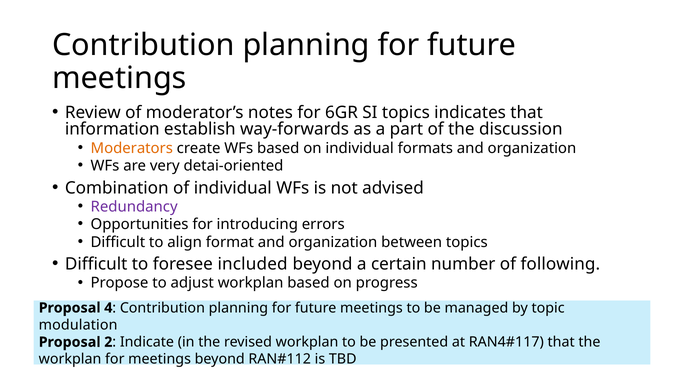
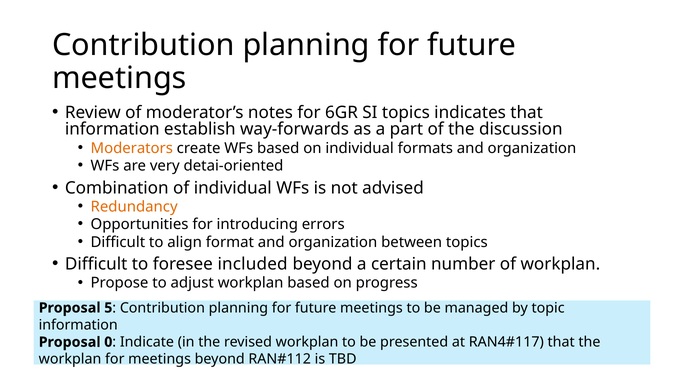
Redundancy colour: purple -> orange (134, 207)
of following: following -> workplan (560, 264)
4: 4 -> 5 (108, 308)
modulation: modulation -> information (78, 325)
2: 2 -> 0 (108, 342)
